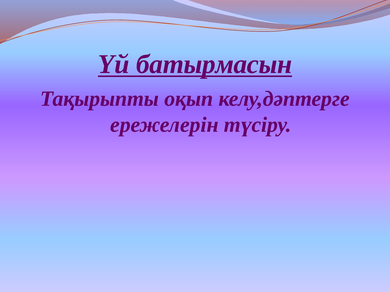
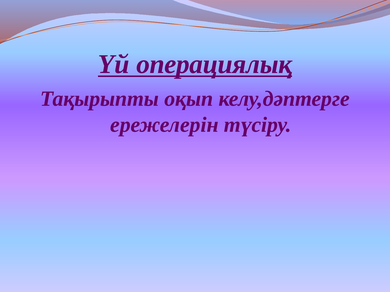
батырмасын: батырмасын -> операциялық (214, 64)
